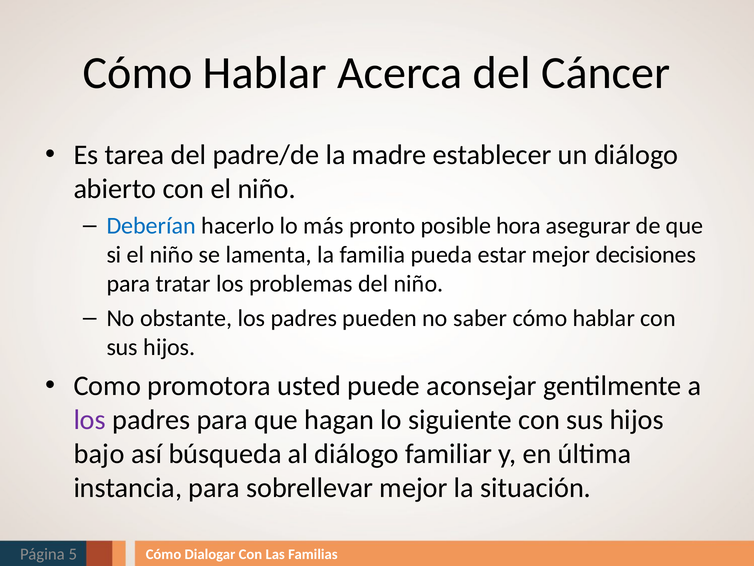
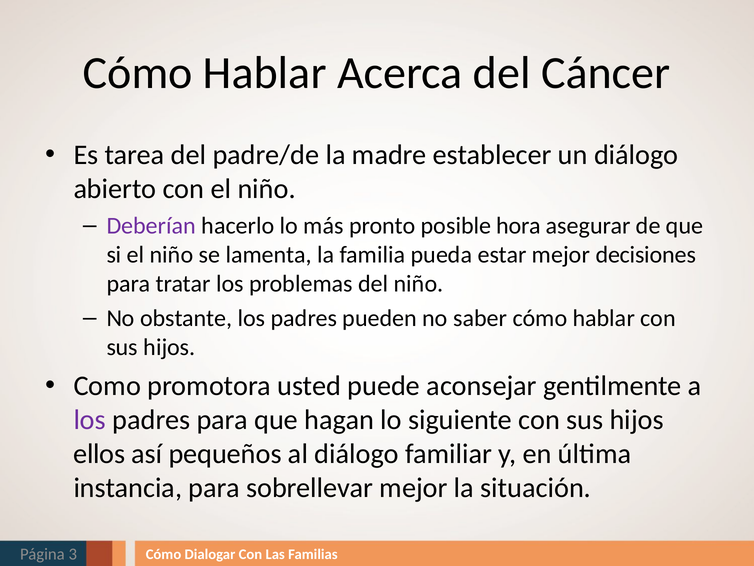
Deberían colour: blue -> purple (151, 226)
bajo: bajo -> ellos (99, 453)
búsqueda: búsqueda -> pequeños (225, 453)
5: 5 -> 3 (73, 554)
